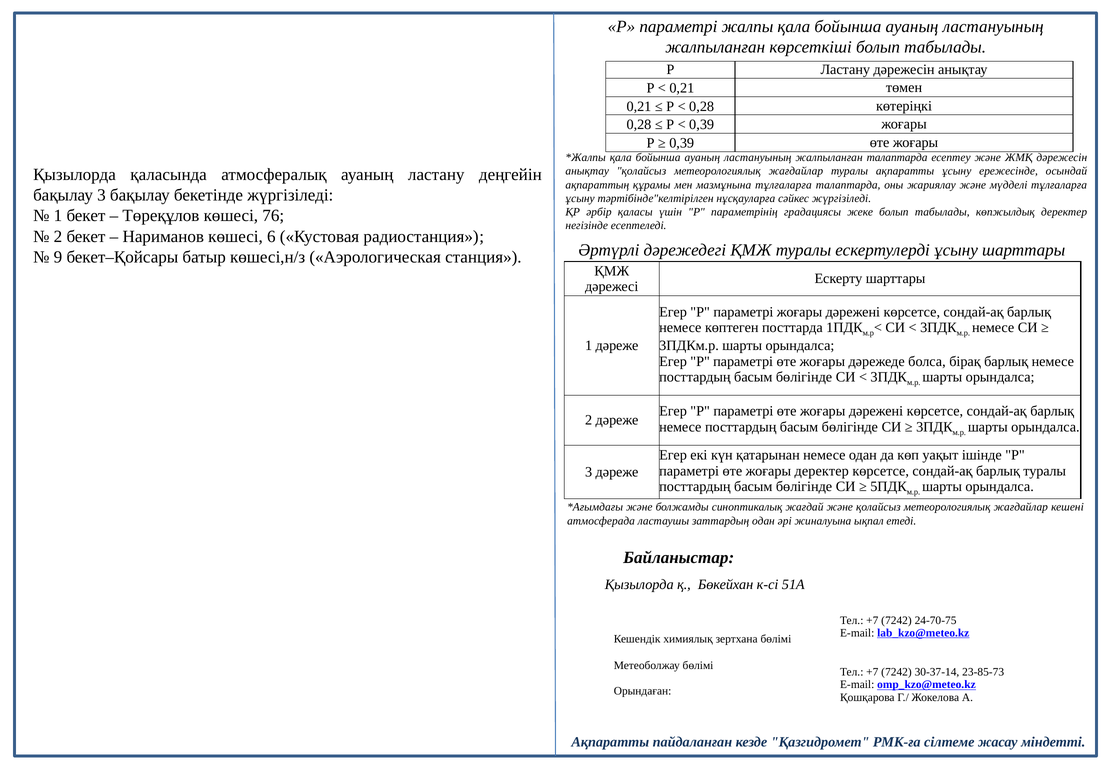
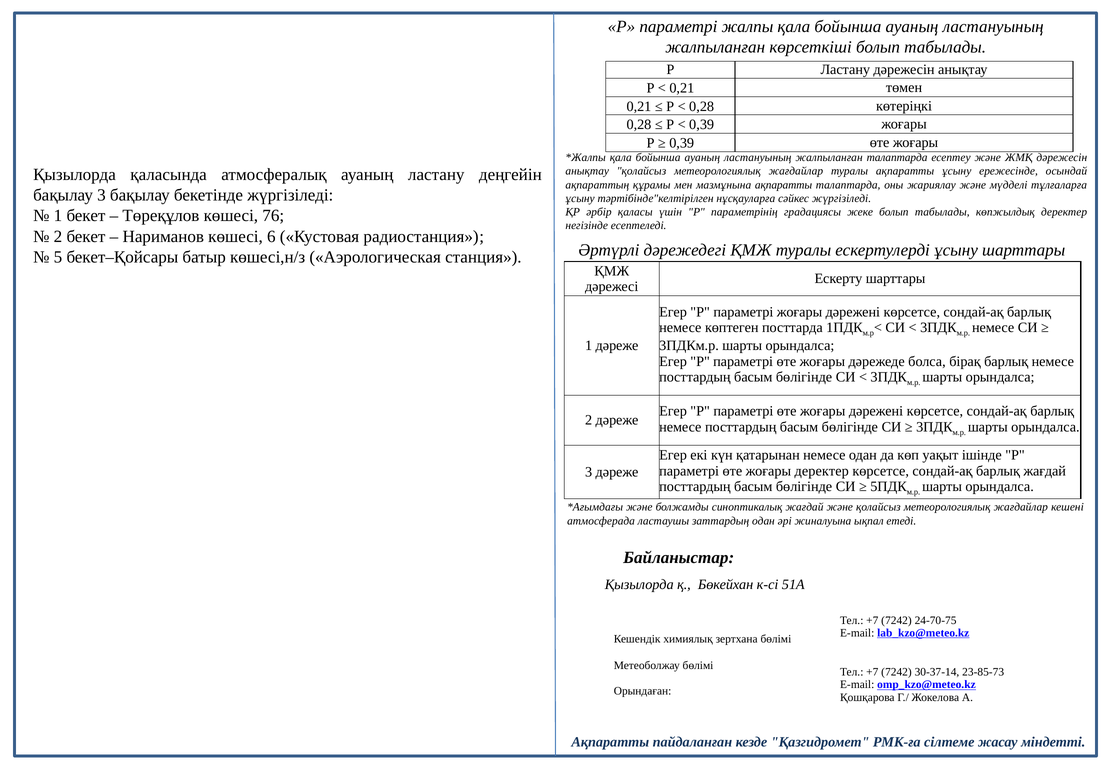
мазмұнына тұлғаларға: тұлғаларға -> ақпаратты (784, 185)
9: 9 -> 5 (58, 257)
барлық туралы: туралы -> жағдай (1045, 471)
